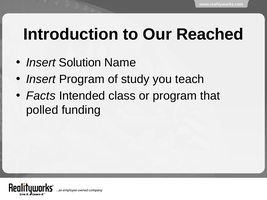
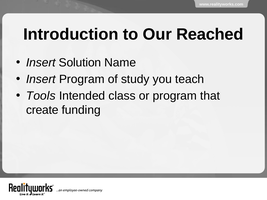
Facts: Facts -> Tools (41, 96)
polled: polled -> create (42, 110)
